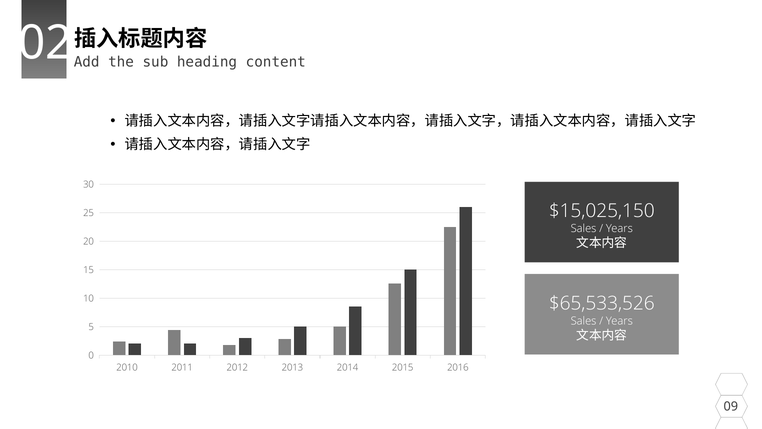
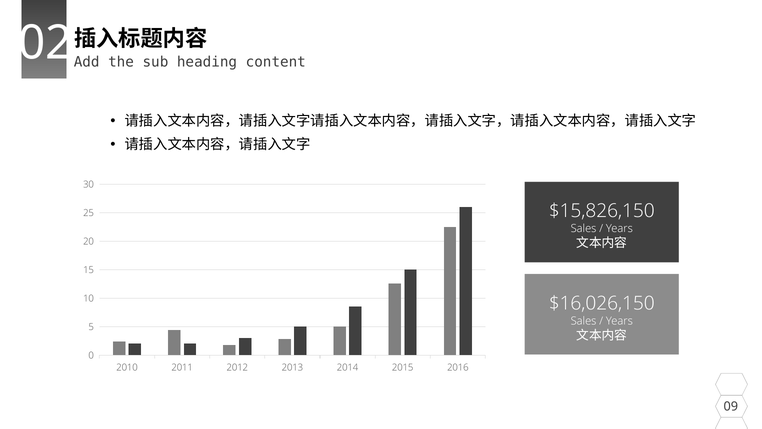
$15,025,150: $15,025,150 -> $15,826,150 (602, 211)
$65,533,526: $65,533,526 -> $16,026,150 (602, 303)
